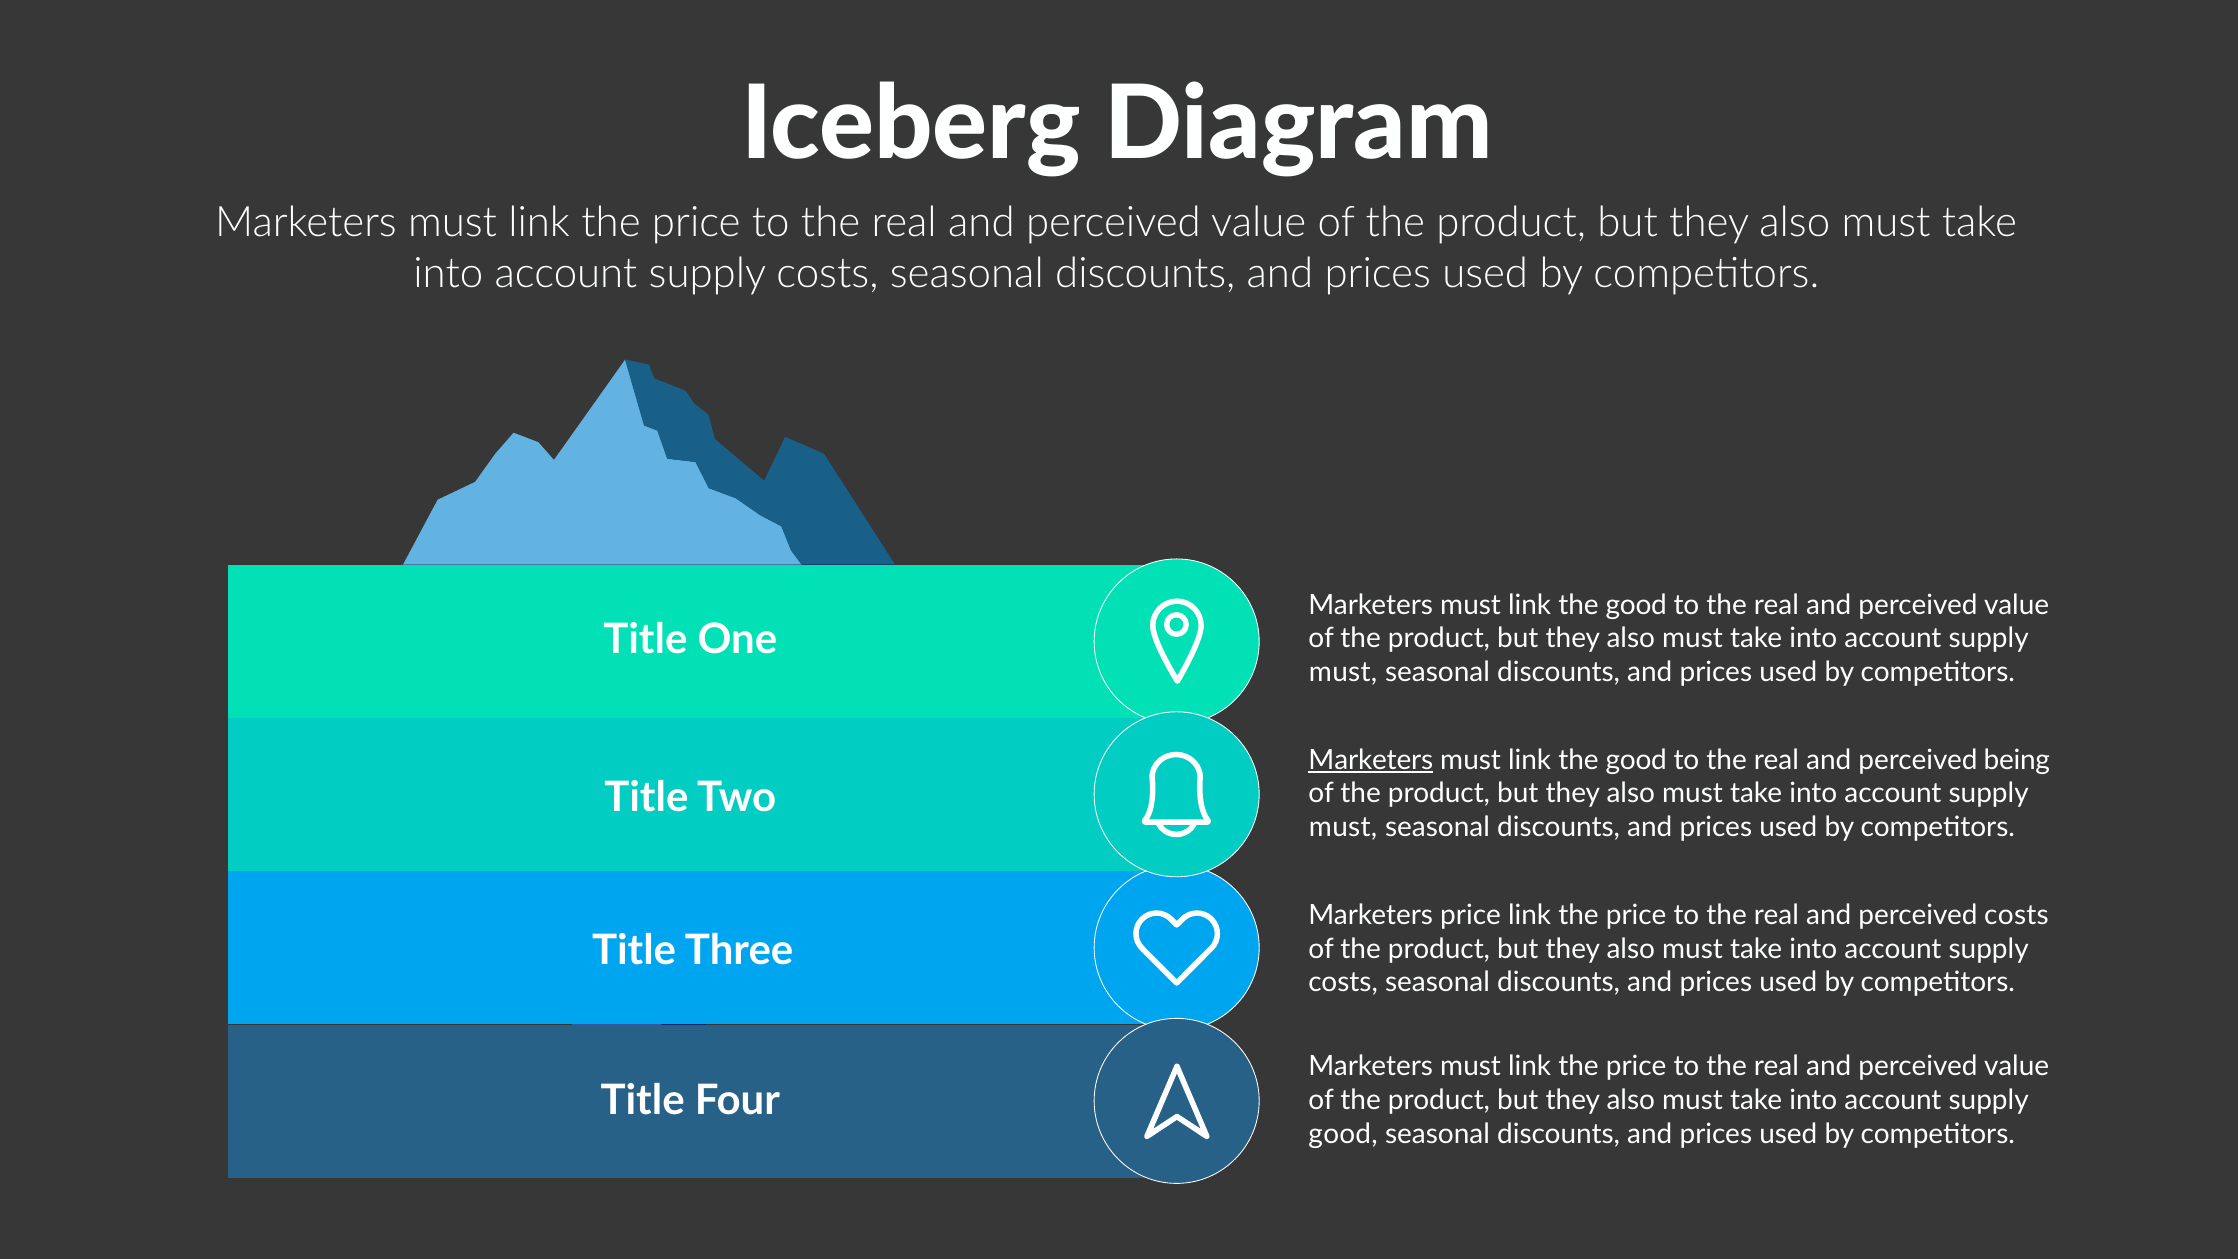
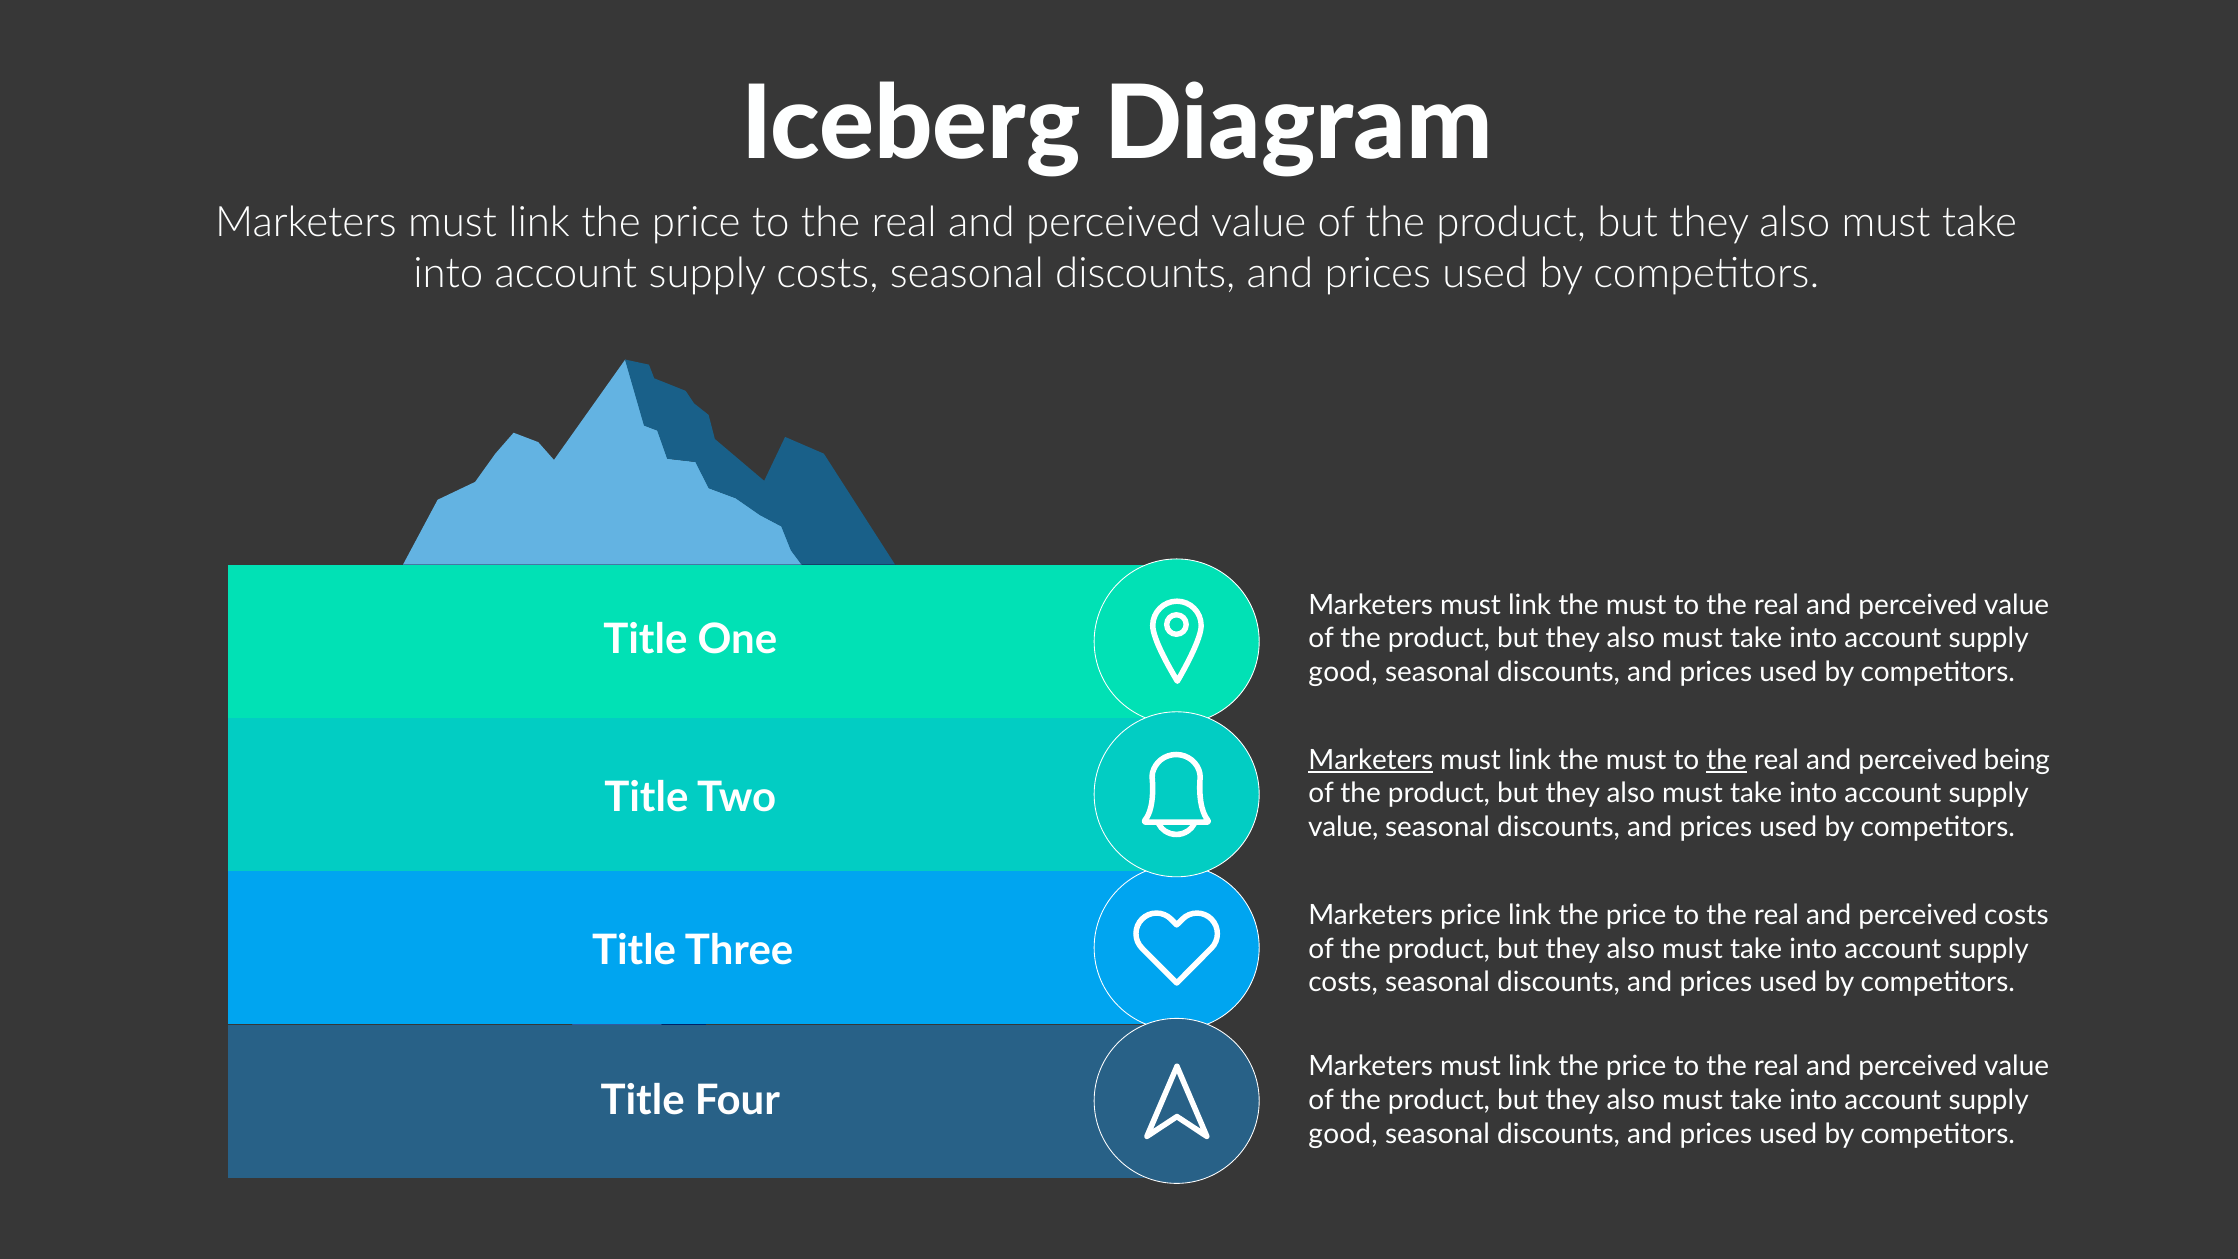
good: good -> must (1636, 605)
must: must -> good (1343, 672)
good: good -> must (1636, 760)
the underline: none -> present (1727, 760)
must: must -> value (1343, 827)
